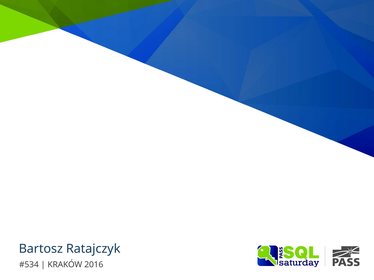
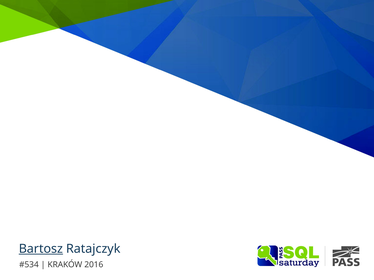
Bartosz underline: none -> present (41, 249)
